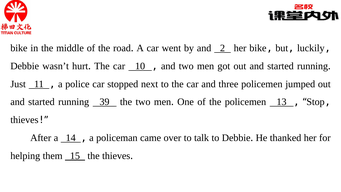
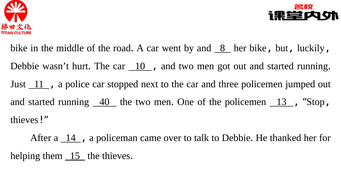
2: 2 -> 8 (223, 48)
39: 39 -> 40 (104, 102)
